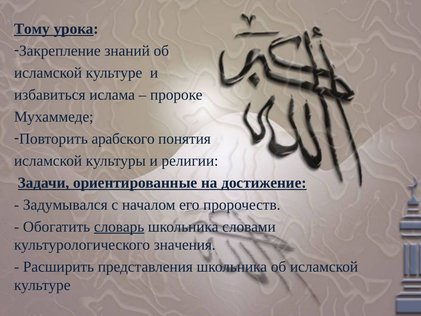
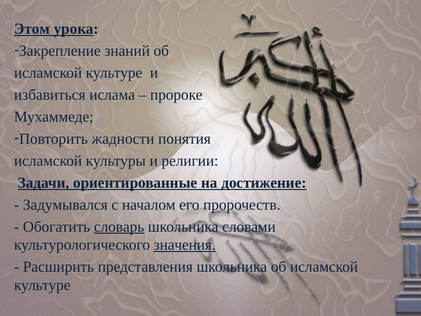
Тому: Тому -> Этом (32, 29)
арабского: арабского -> жадности (123, 139)
значения underline: none -> present (185, 245)
